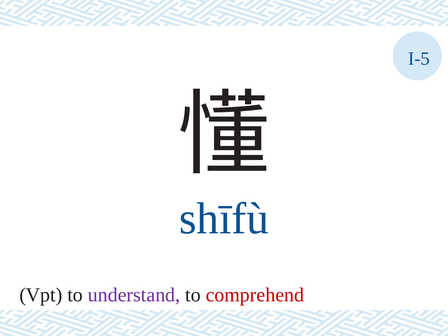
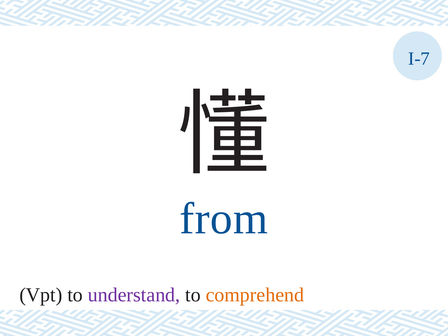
I-5: I-5 -> I-7 (419, 59)
shīfù: shīfù -> from (224, 219)
comprehend colour: red -> orange (255, 295)
